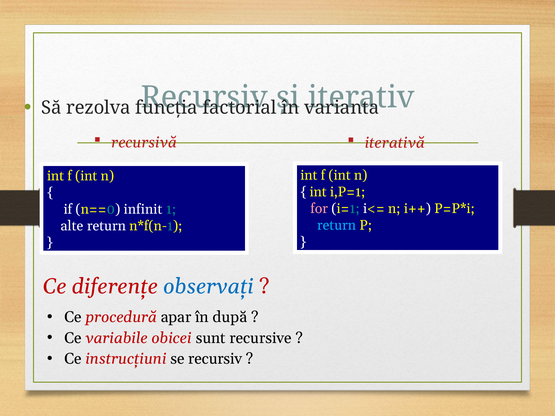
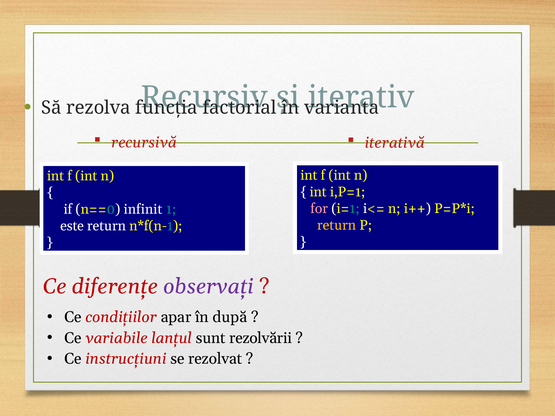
return colour: light blue -> yellow (337, 225)
alte: alte -> este (72, 226)
observaţi colour: blue -> purple (209, 286)
procedură: procedură -> condiţiilor (121, 317)
obicei: obicei -> lanţul (172, 338)
recursive: recursive -> rezolvării (261, 338)
se recursiv: recursiv -> rezolvat (215, 359)
